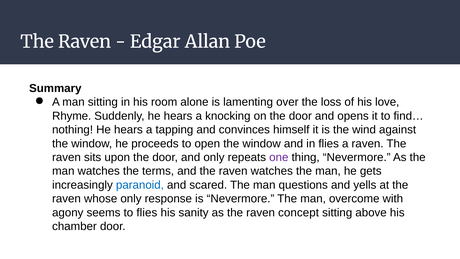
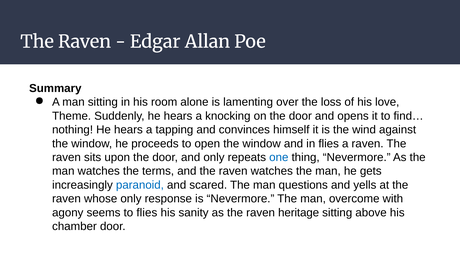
Rhyme: Rhyme -> Theme (72, 116)
one colour: purple -> blue (279, 157)
concept: concept -> heritage (299, 212)
